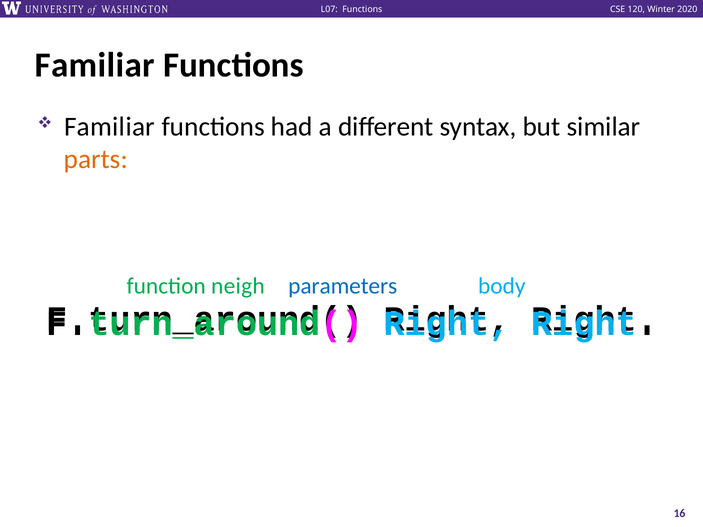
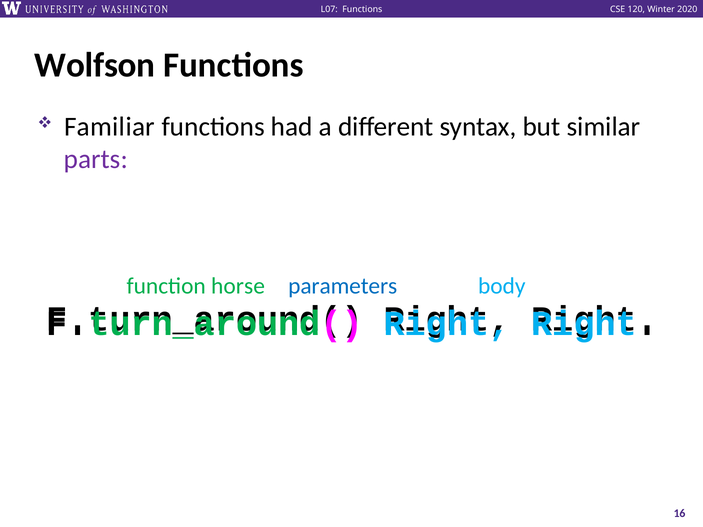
Familiar: Familiar -> Wolfson (95, 65)
parts colour: orange -> purple (96, 159)
neigh: neigh -> horse (238, 286)
